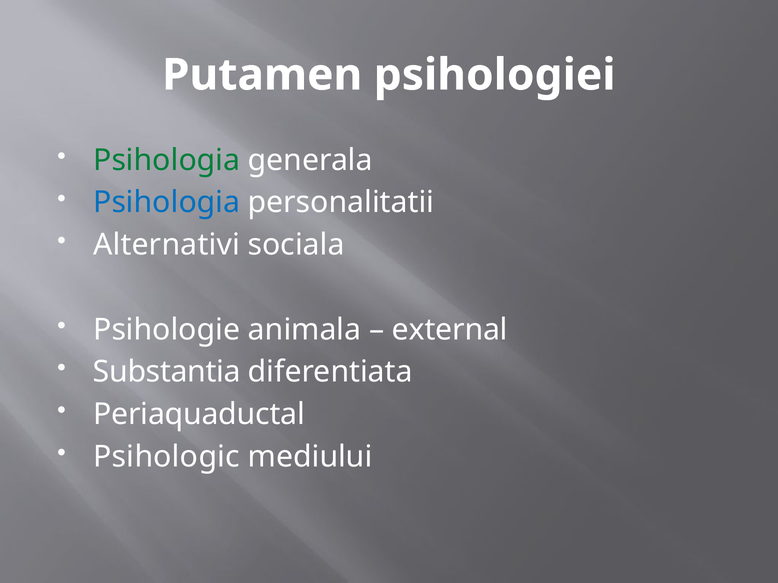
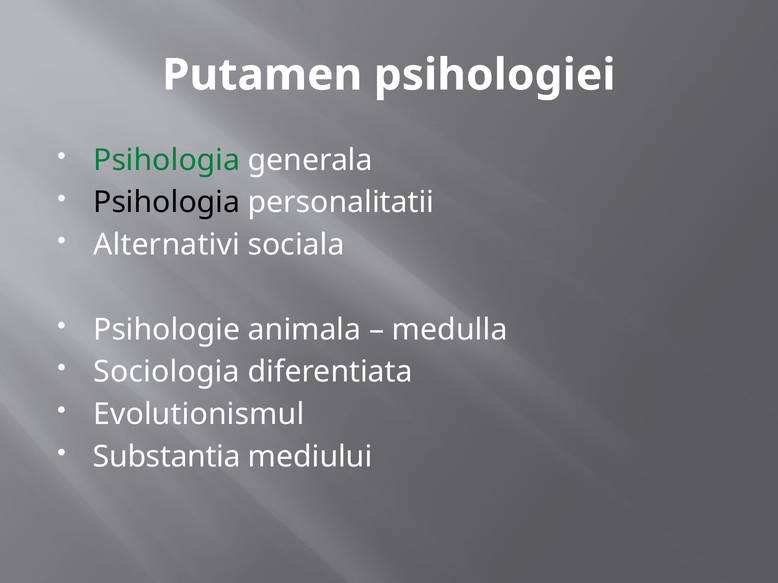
Psihologia colour: blue -> black (167, 203)
external: external -> medulla (450, 330)
Substantia: Substantia -> Sociologia (167, 372)
Periaquaductal: Periaquaductal -> Evolutionismul (199, 415)
Psihologic: Psihologic -> Substantia (167, 457)
